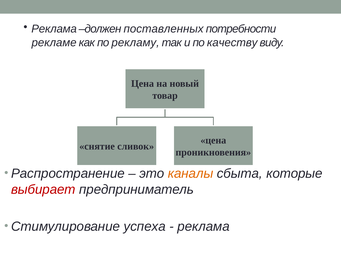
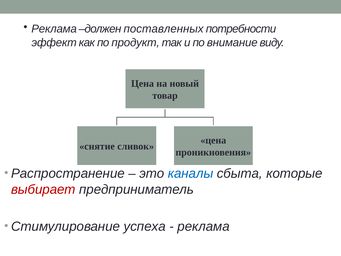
рекламе: рекламе -> эффект (54, 43)
рекламу: рекламу -> продукт (136, 43)
качеству: качеству -> внимание (232, 43)
каналы colour: orange -> blue (191, 173)
